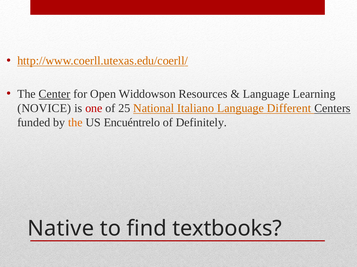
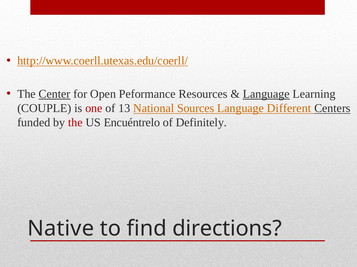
Widdowson: Widdowson -> Peformance (147, 94)
Language underline: none -> present (266, 94)
NOVICE: NOVICE -> COUPLE (44, 109)
25: 25 -> 13 (124, 109)
Italiano: Italiano -> Sources (196, 109)
the colour: orange -> red (75, 123)
textbooks: textbooks -> directions (227, 229)
